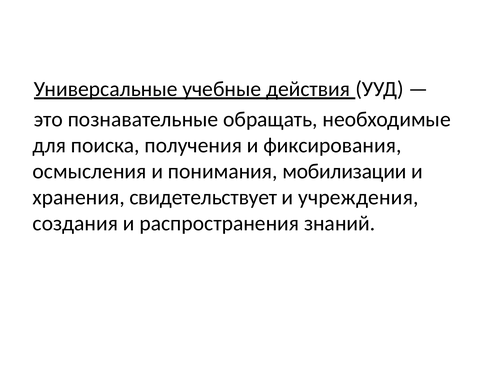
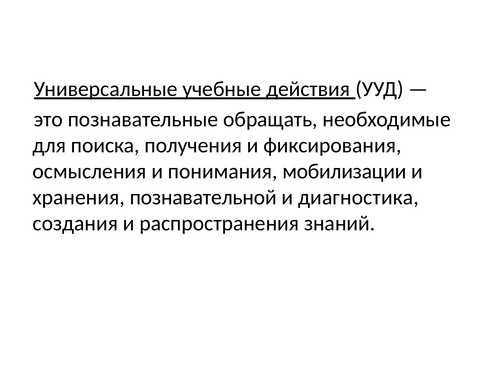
свидетельствует: свидетельствует -> познавательной (203, 197)
учреждения: учреждения -> диагностика (358, 197)
